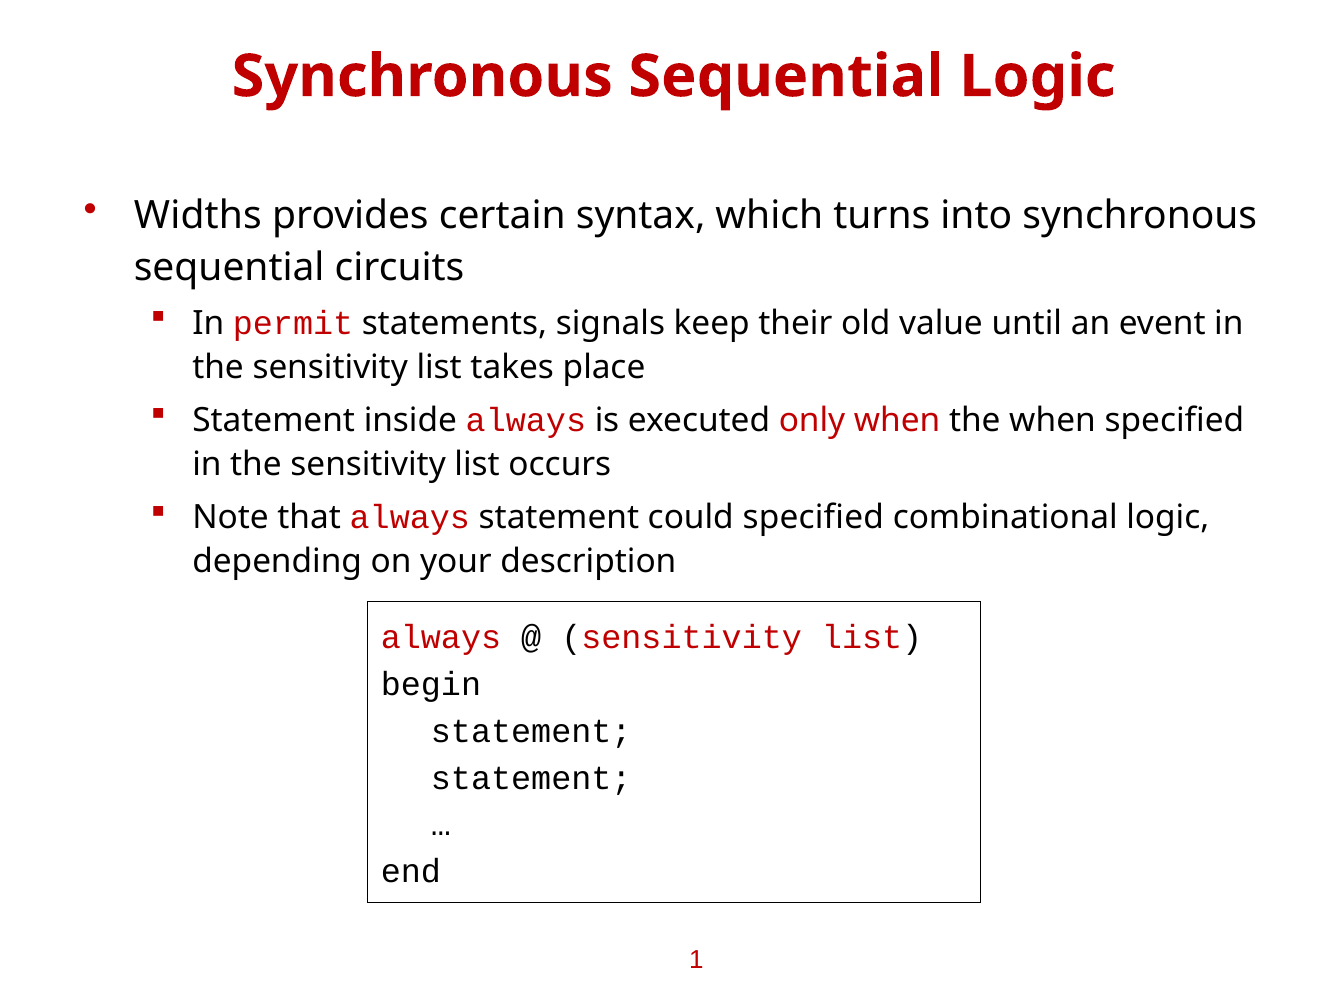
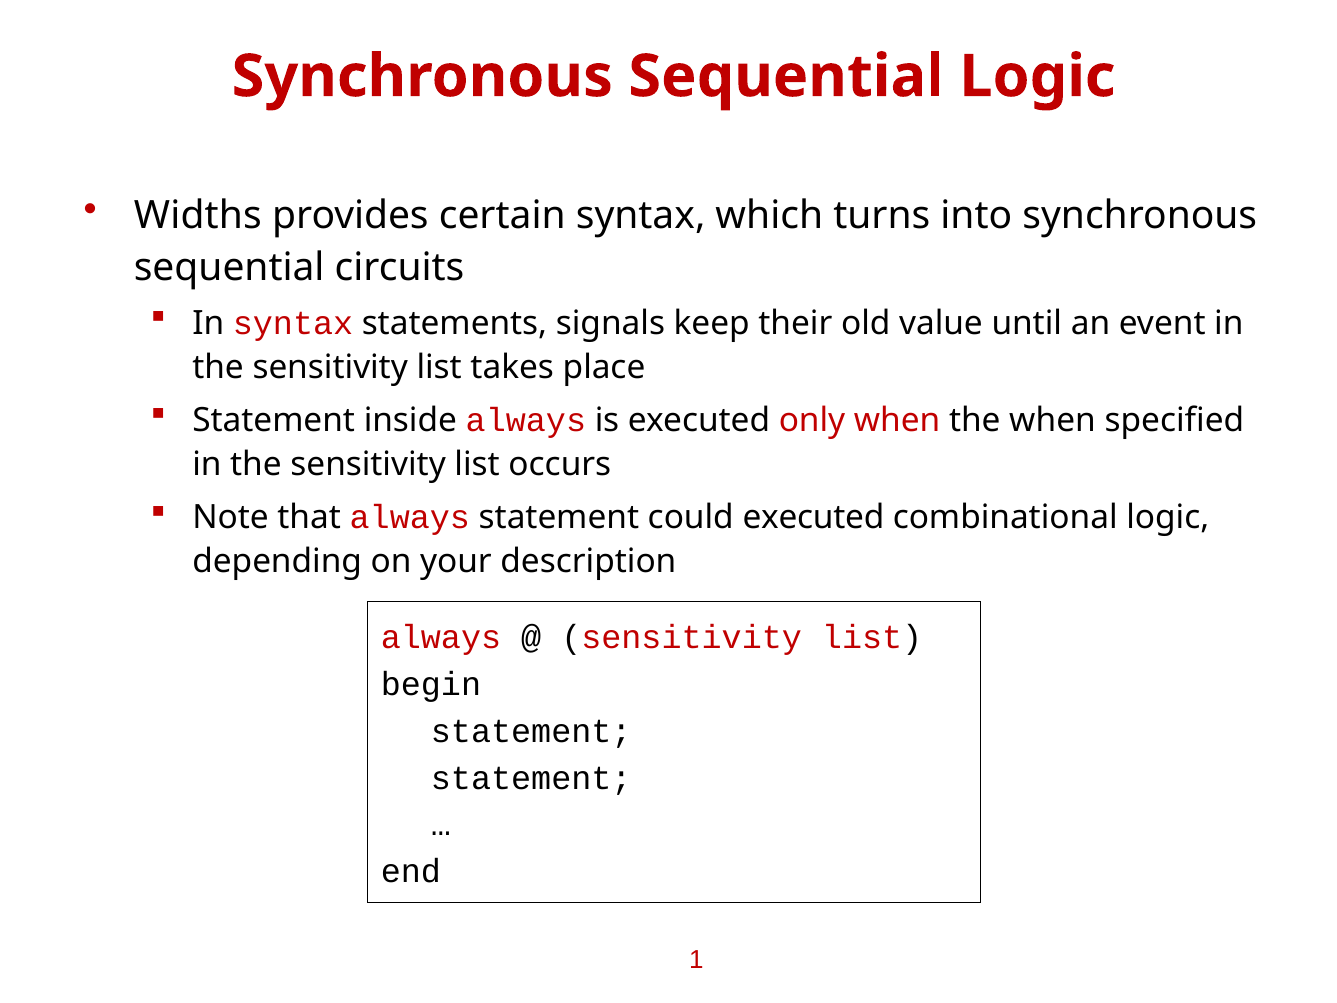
In permit: permit -> syntax (293, 323)
could specified: specified -> executed (813, 517)
